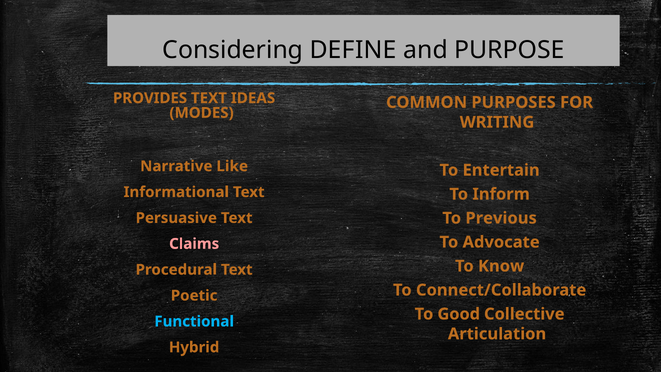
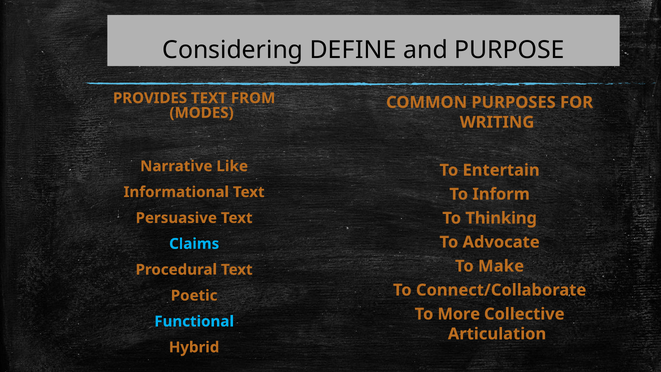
IDEAS: IDEAS -> FROM (253, 98)
Previous: Previous -> Thinking (501, 218)
Claims colour: pink -> light blue (194, 244)
Know: Know -> Make (501, 266)
Good: Good -> More (459, 314)
